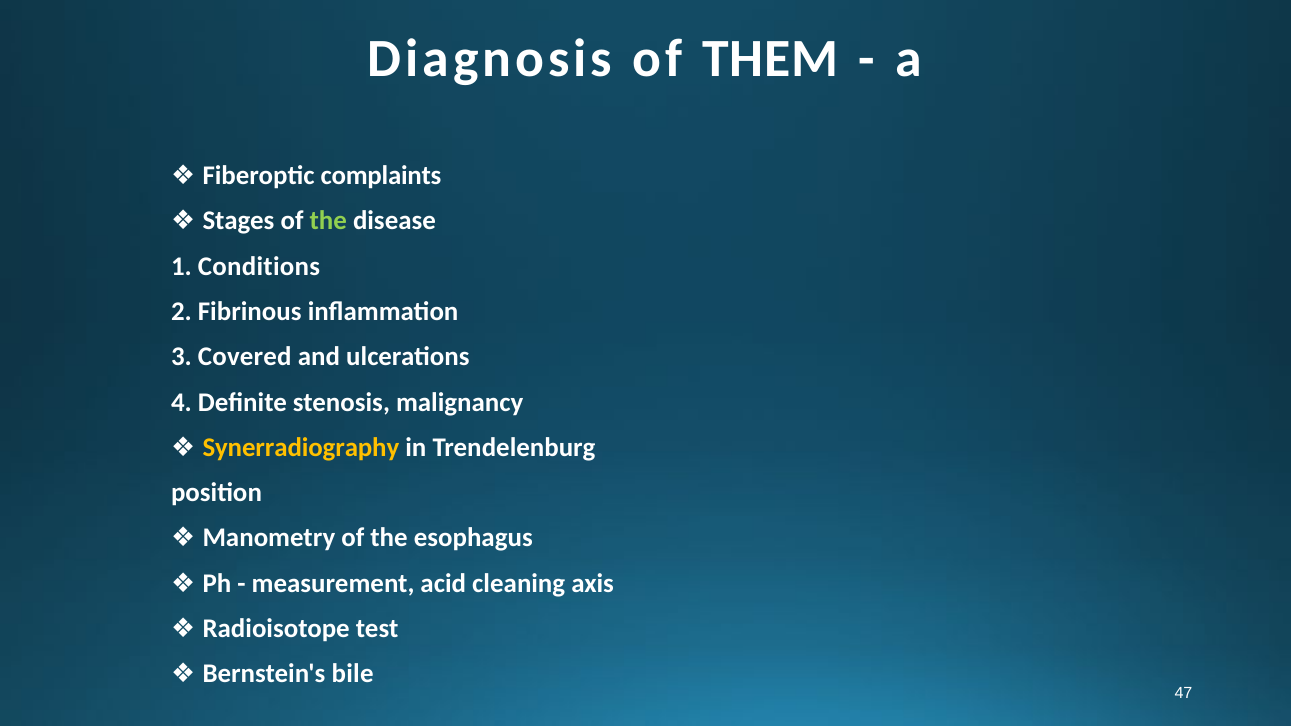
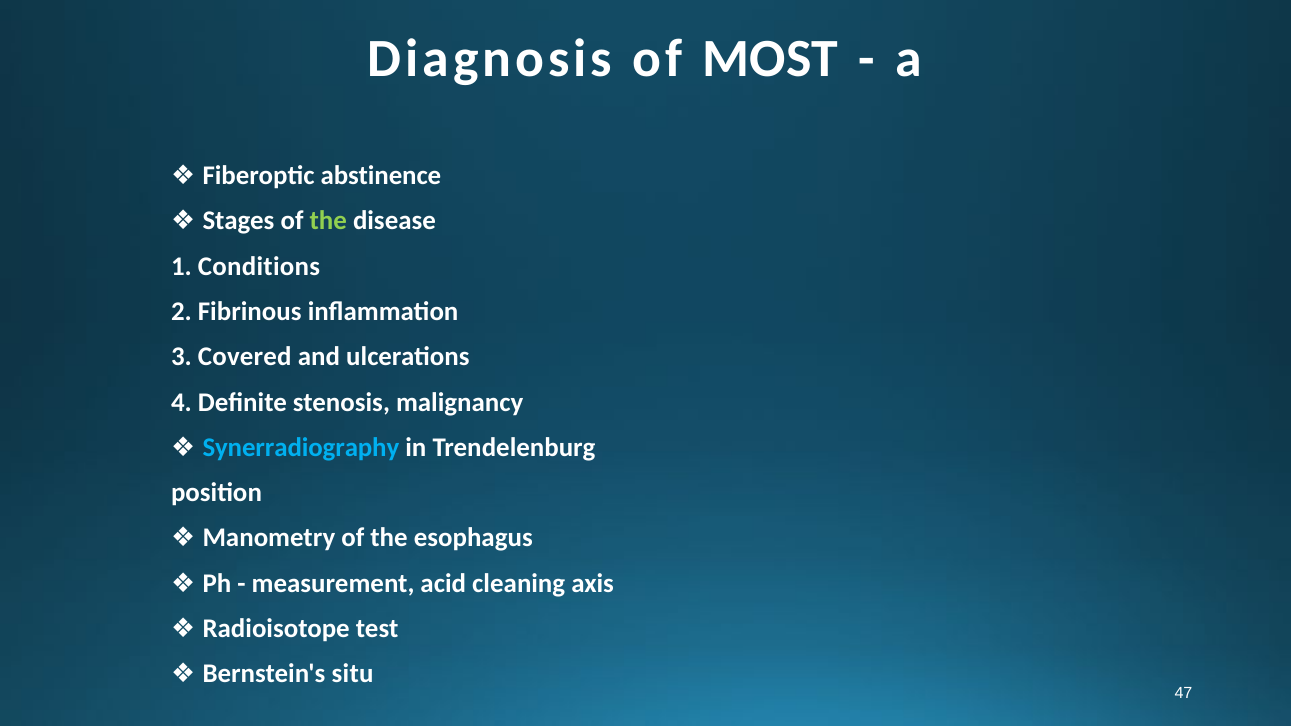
THEM: THEM -> MOST (770, 59)
complaints: complaints -> abstinence (381, 176)
Synerradiography colour: yellow -> light blue (301, 448)
bile: bile -> situ (353, 674)
